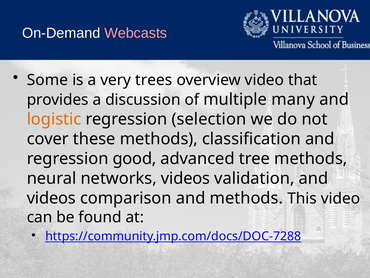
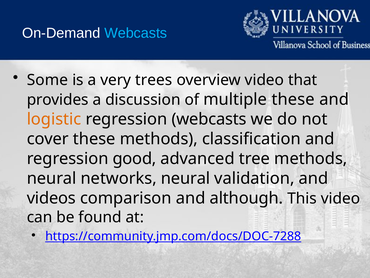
Webcasts colour: pink -> light blue (136, 33)
multiple many: many -> these (293, 99)
regression selection: selection -> webcasts (209, 119)
networks videos: videos -> neural (186, 178)
and methods: methods -> although (246, 198)
